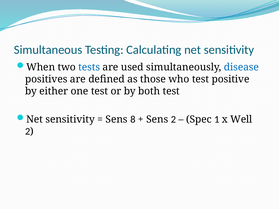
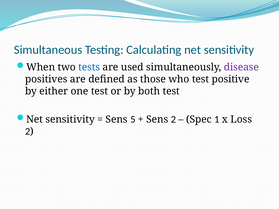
disease colour: blue -> purple (241, 67)
8: 8 -> 5 (133, 120)
Well: Well -> Loss (241, 120)
